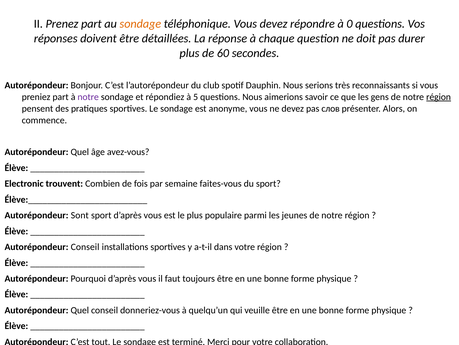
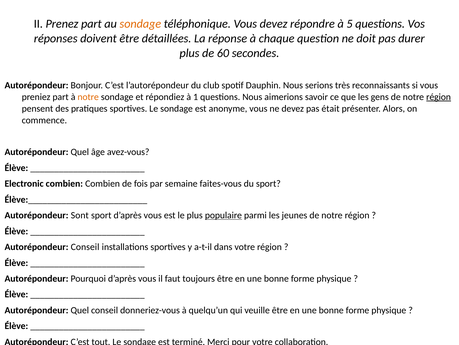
0: 0 -> 5 (350, 24)
notre colour: purple -> orange (88, 97)
5: 5 -> 1 (196, 97)
слов: слов -> était (331, 108)
Electronic trouvent: trouvent -> combien (64, 183)
populaire underline: none -> present (223, 215)
